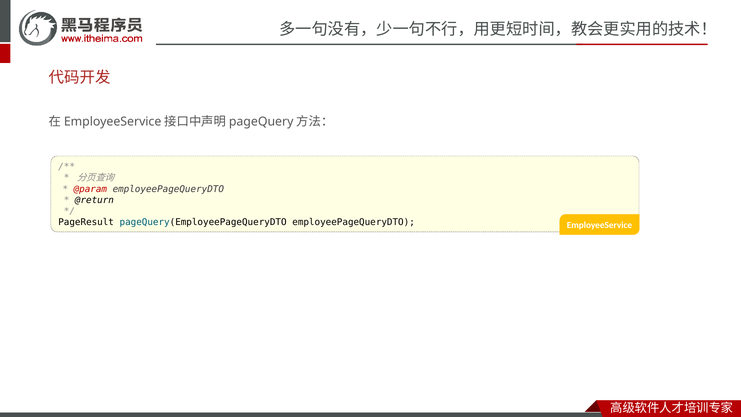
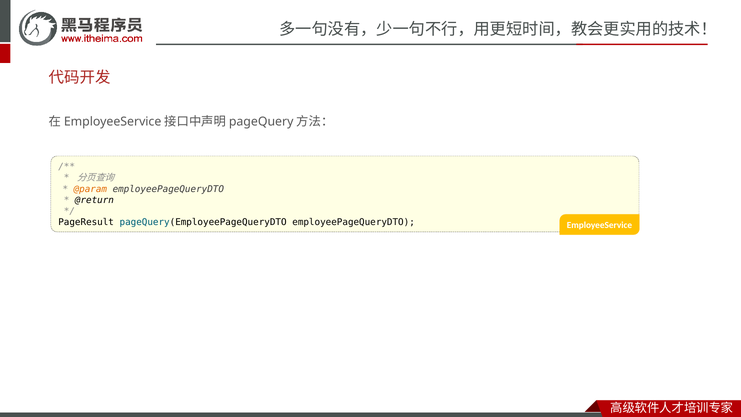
@param colour: red -> orange (90, 189)
